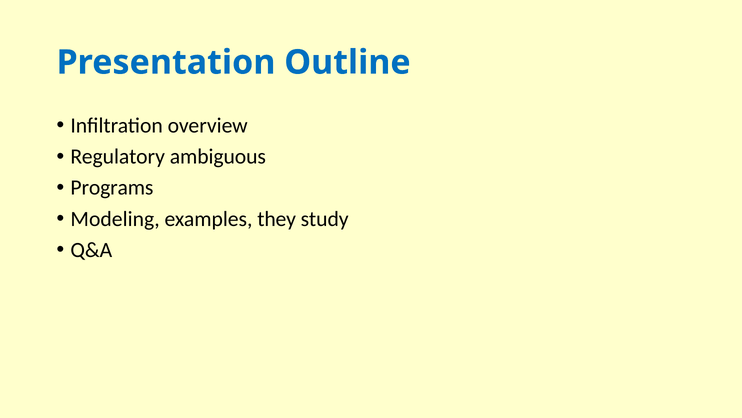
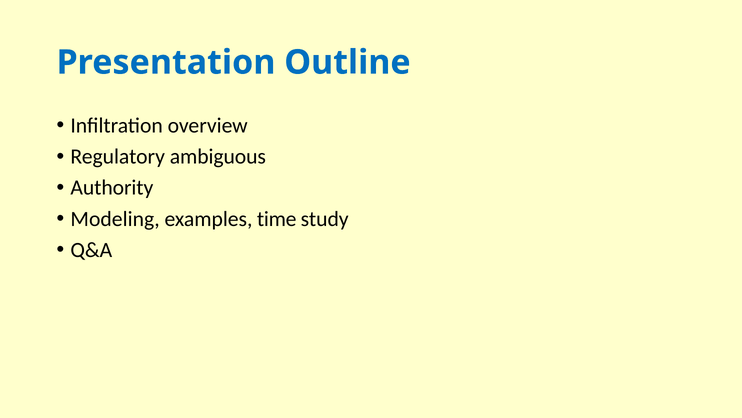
Programs: Programs -> Authority (112, 188)
they: they -> time (277, 219)
